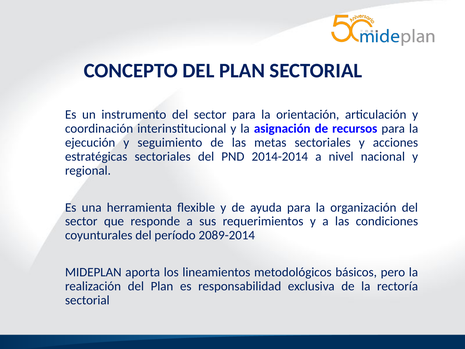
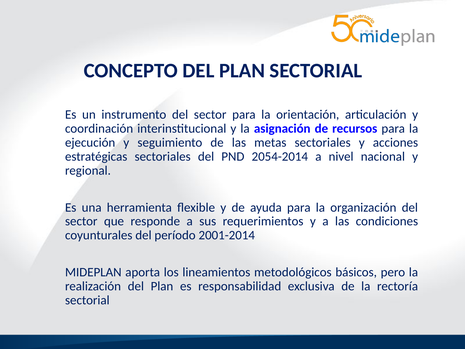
2014-2014: 2014-2014 -> 2054-2014 (280, 156)
2089-2014: 2089-2014 -> 2001-2014 (227, 235)
